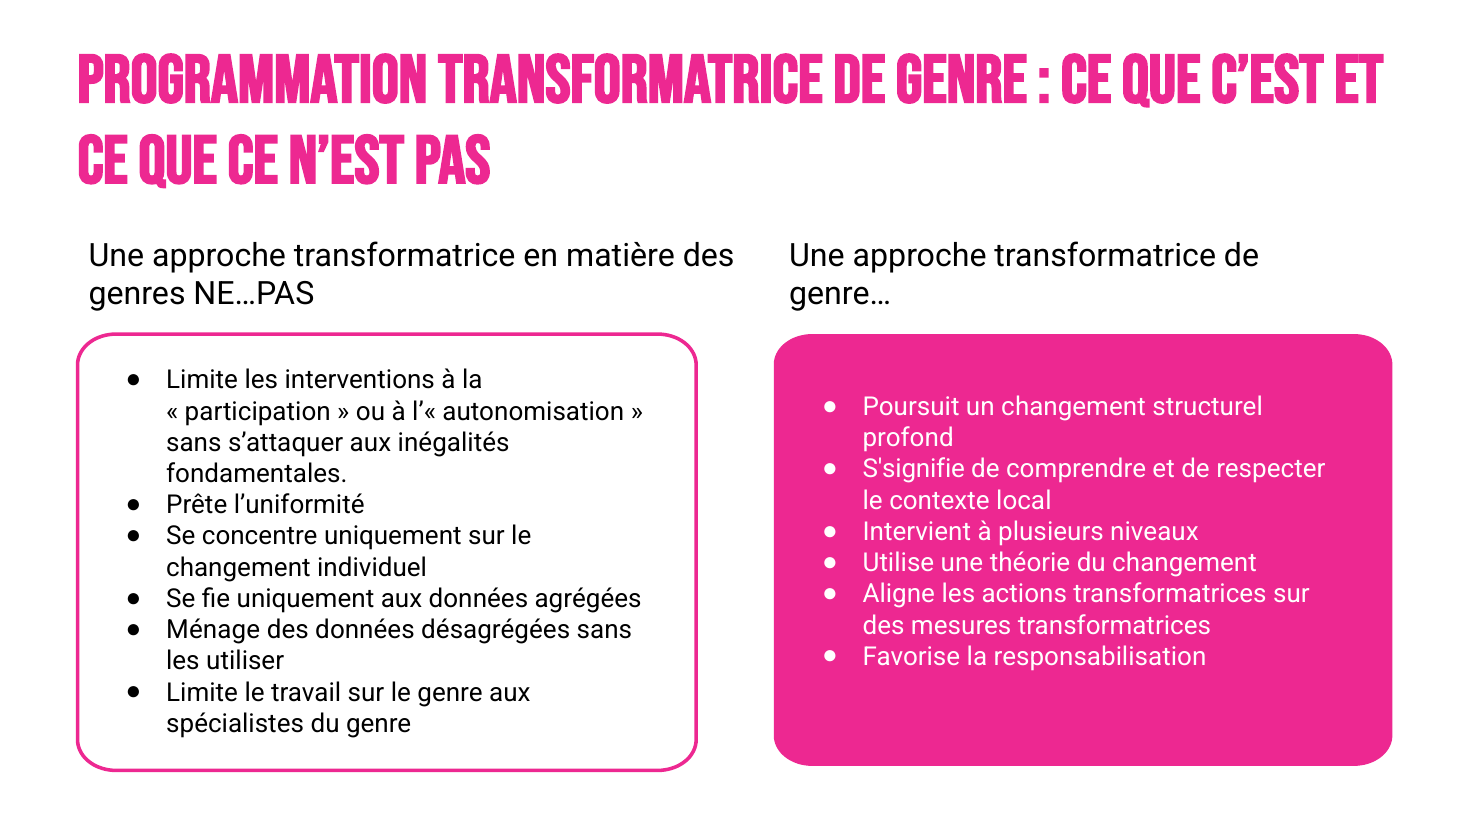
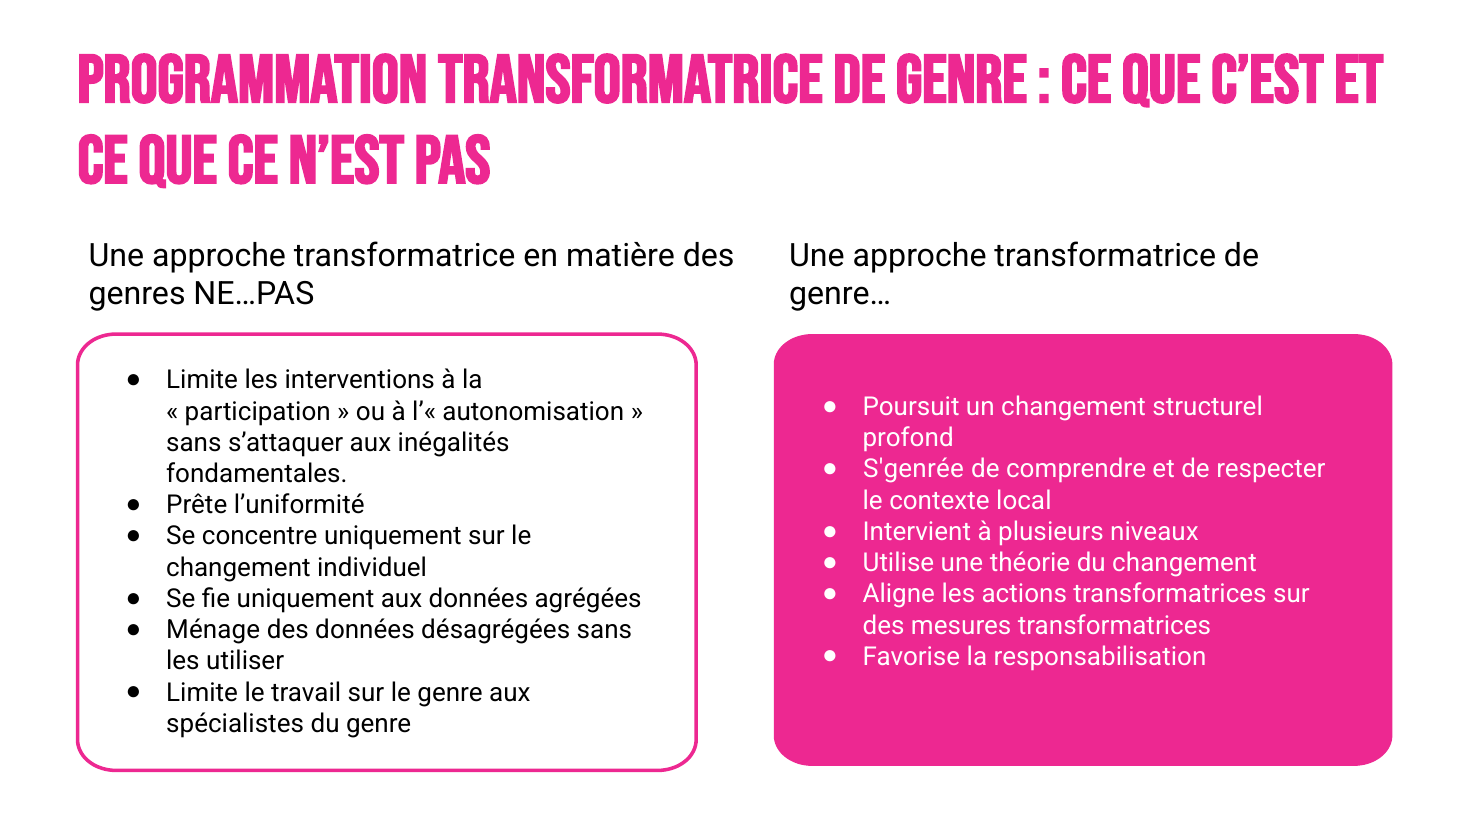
S'signifie: S'signifie -> S'genrée (914, 470)
